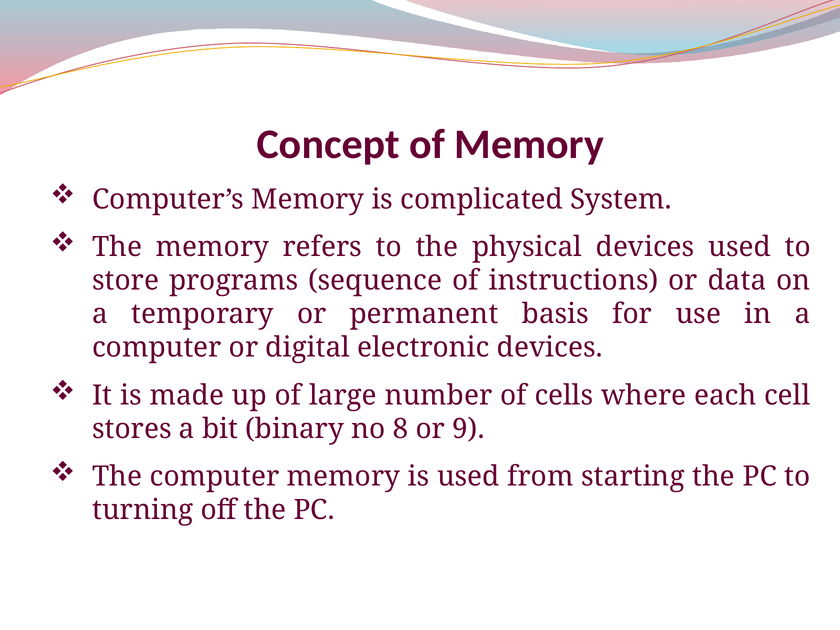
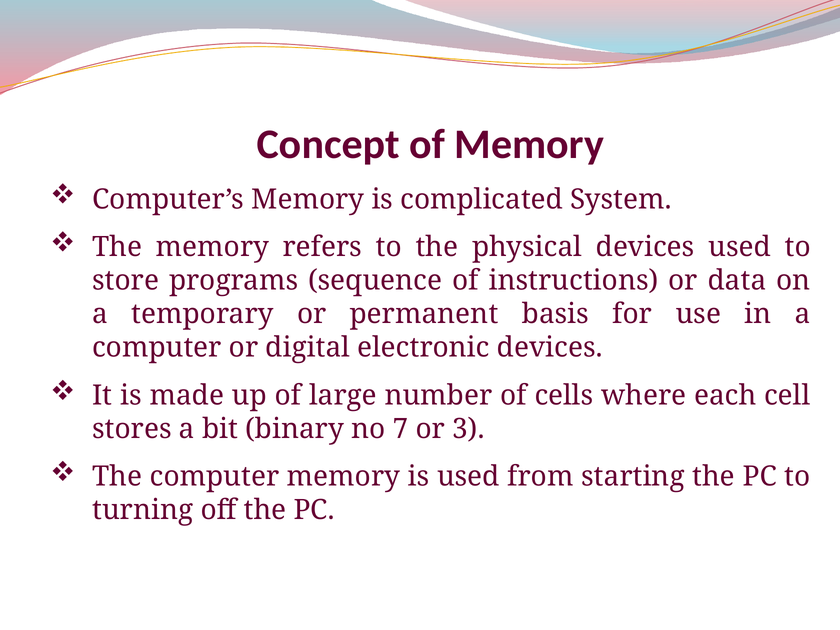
8: 8 -> 7 (401, 429)
9: 9 -> 3 (468, 429)
